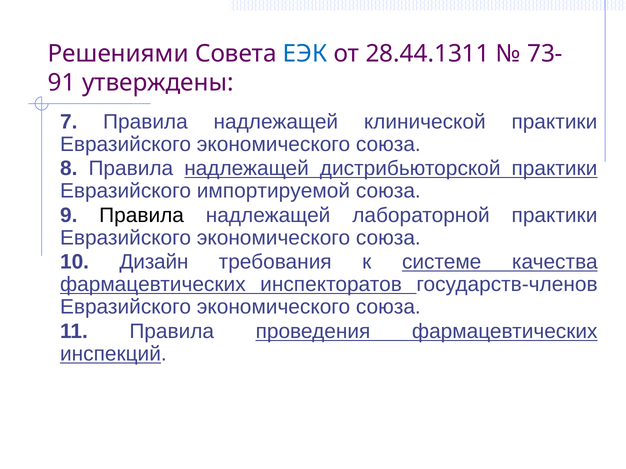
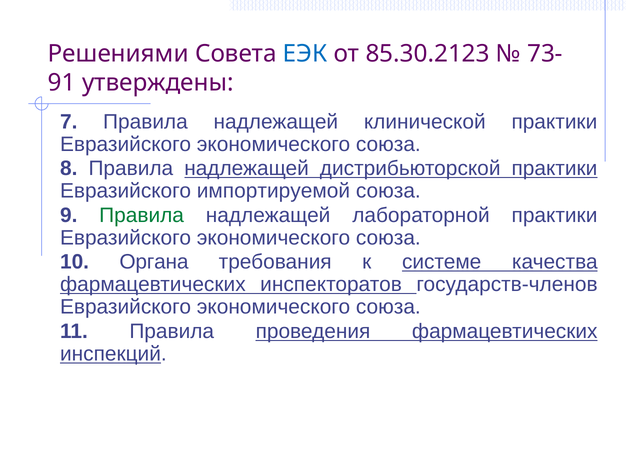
28.44.1311: 28.44.1311 -> 85.30.2123 (428, 54)
Правила colour: black -> green (142, 215)
Дизайн: Дизайн -> Органа (154, 262)
